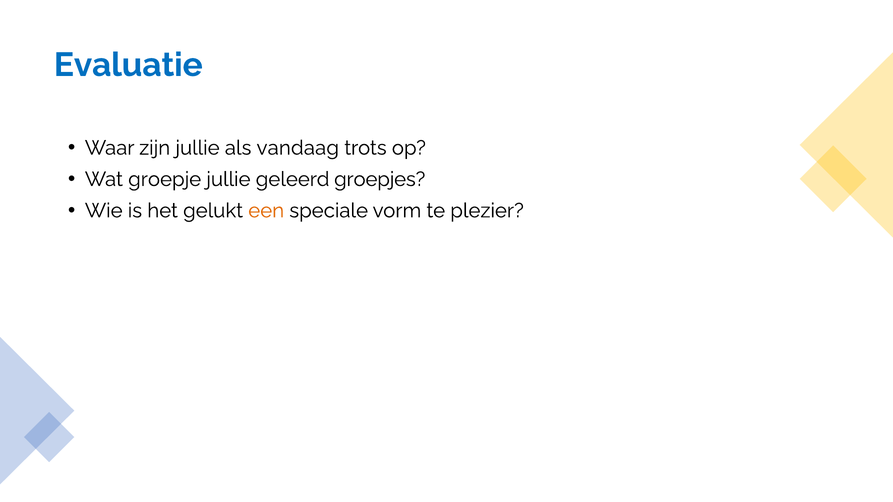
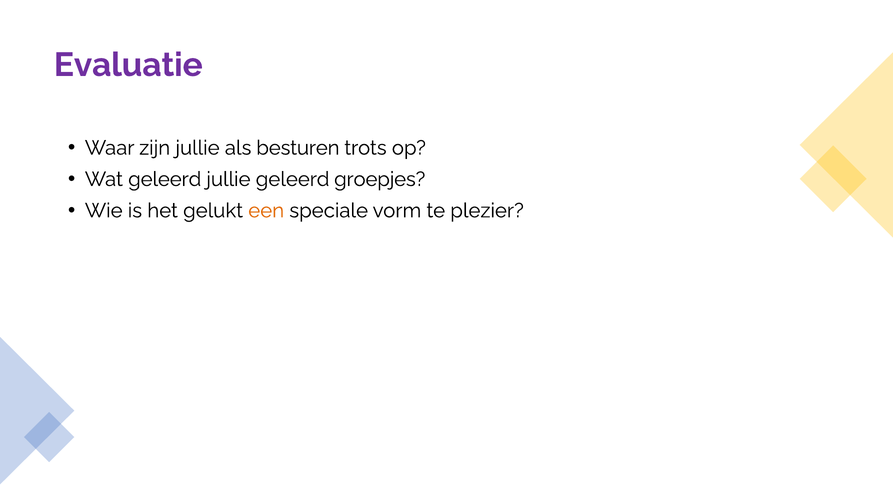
Evaluatie colour: blue -> purple (128, 65)
vandaag: vandaag -> besturen (298, 148)
Wat groepje: groepje -> geleerd (165, 179)
